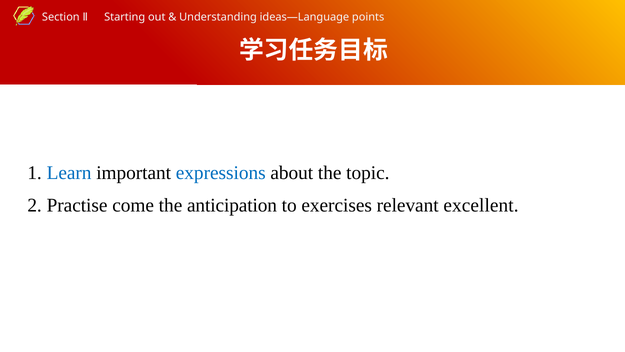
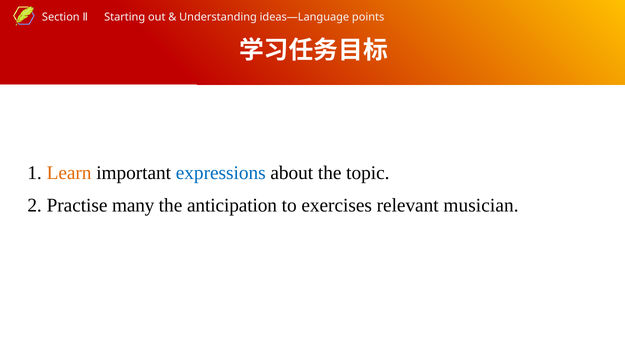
Learn colour: blue -> orange (69, 173)
come: come -> many (133, 205)
excellent: excellent -> musician (481, 205)
